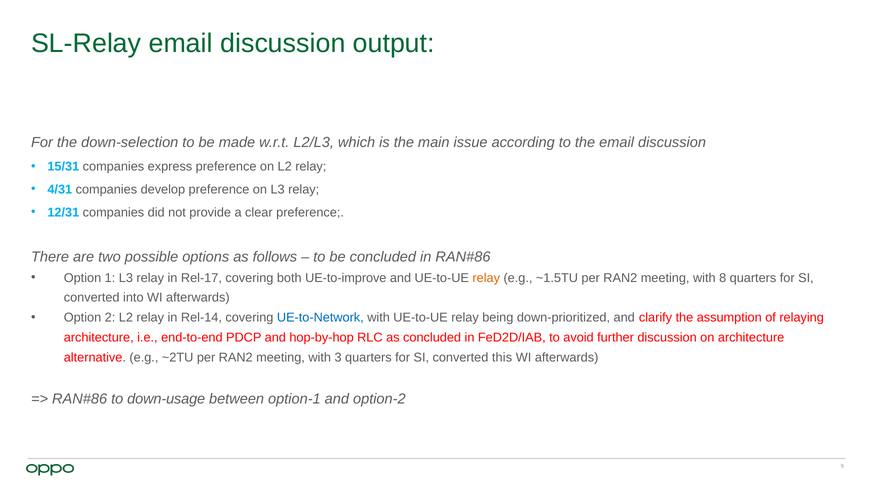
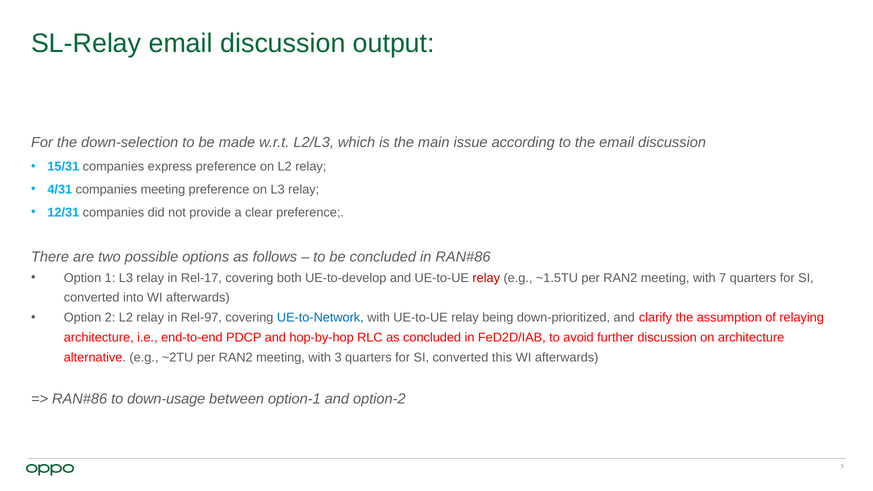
companies develop: develop -> meeting (163, 190)
UE-to-improve: UE-to-improve -> UE-to-develop (346, 278)
relay colour: orange -> red (486, 278)
8: 8 -> 7 (723, 278)
Rel-14: Rel-14 -> Rel-97 (201, 318)
